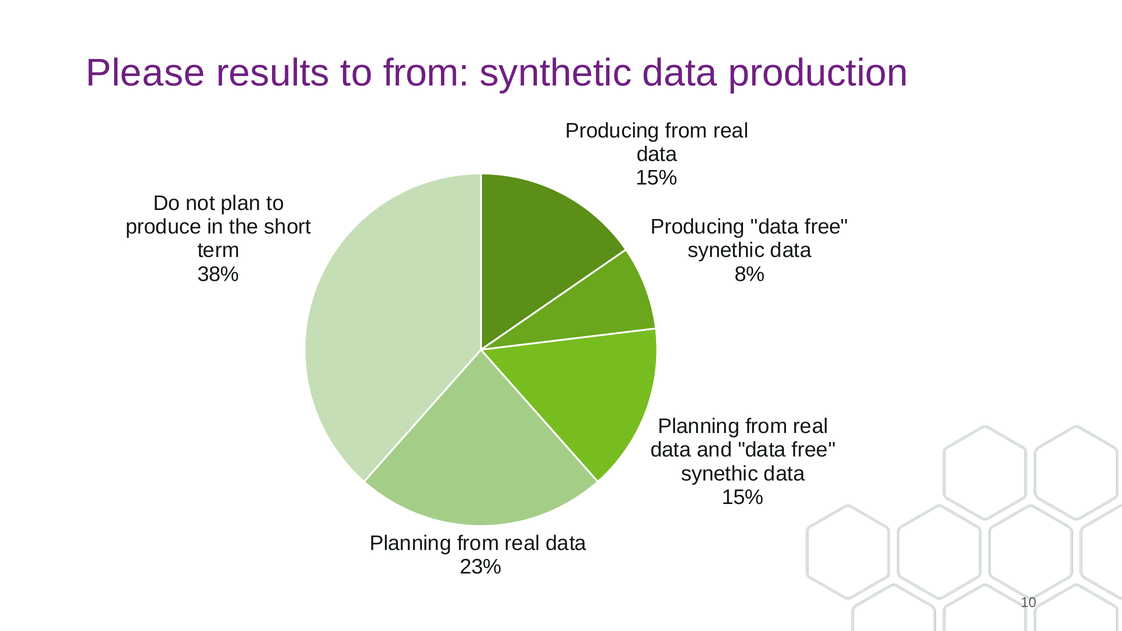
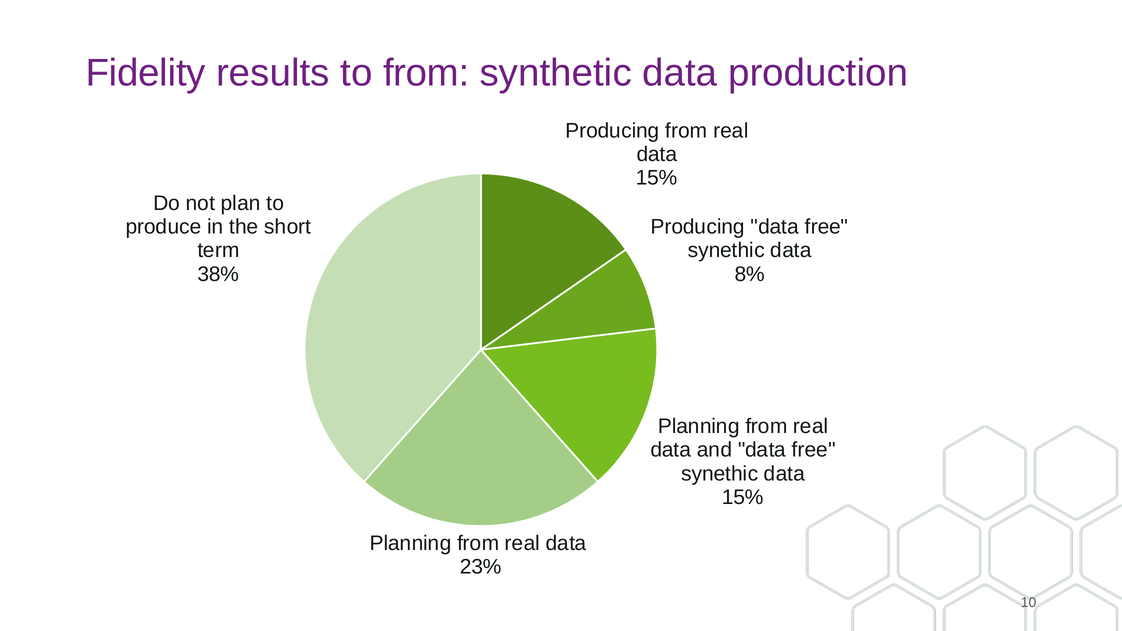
Please: Please -> Fidelity (146, 73)
